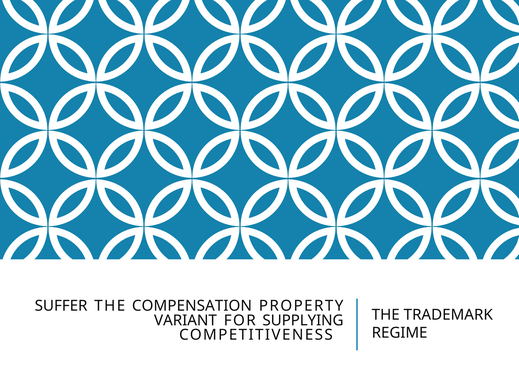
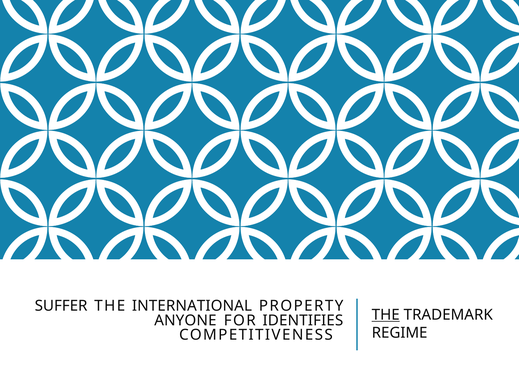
COMPENSATION: COMPENSATION -> INTERNATIONAL (192, 306)
THE underline: none -> present (386, 315)
VARIANT: VARIANT -> ANYONE (185, 321)
SUPPLYING: SUPPLYING -> IDENTIFIES (303, 321)
